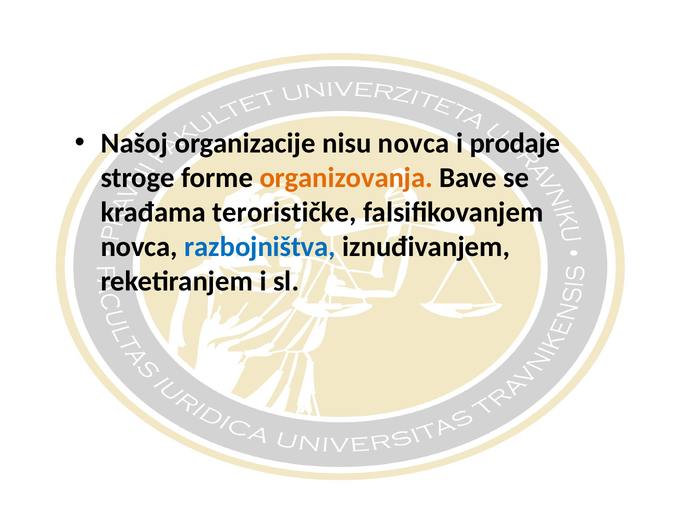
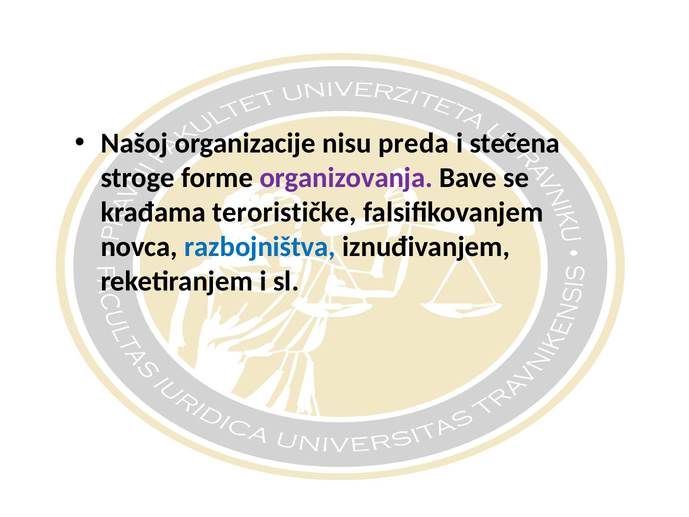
nisu novca: novca -> preda (414, 143)
prodaje: prodaje -> stečena (515, 143)
organizovanja colour: orange -> purple (346, 178)
